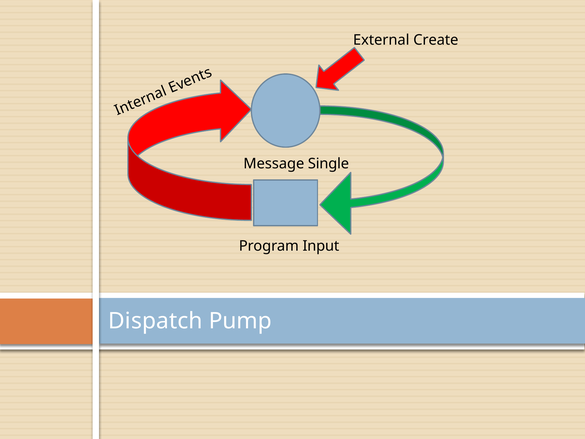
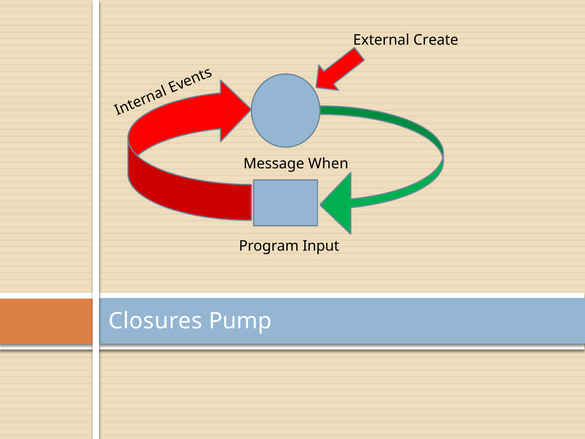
Single: Single -> When (328, 163)
Dispatch: Dispatch -> Closures (155, 321)
